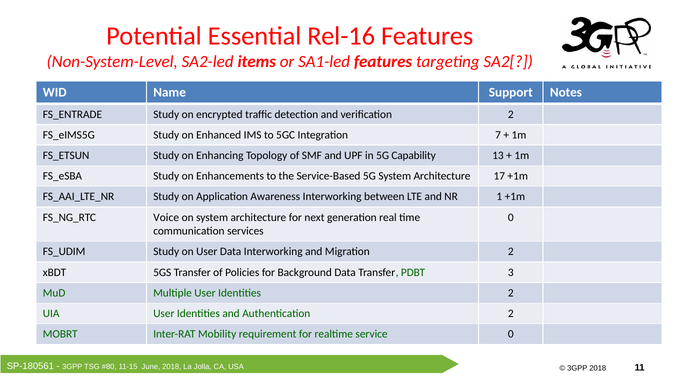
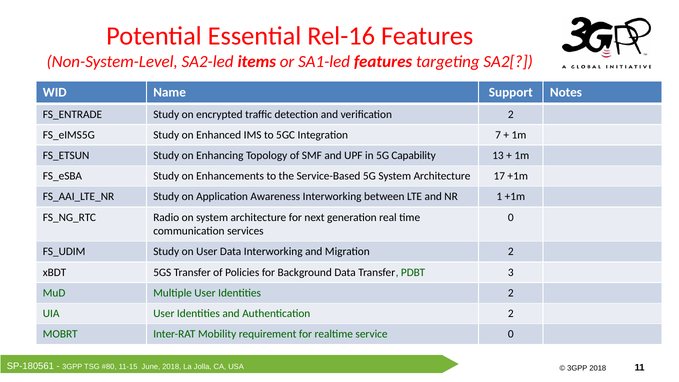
Voice: Voice -> Radio (166, 217)
